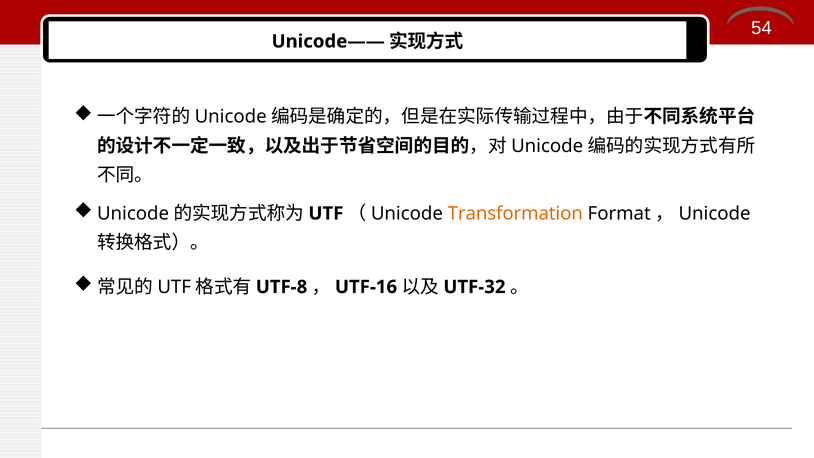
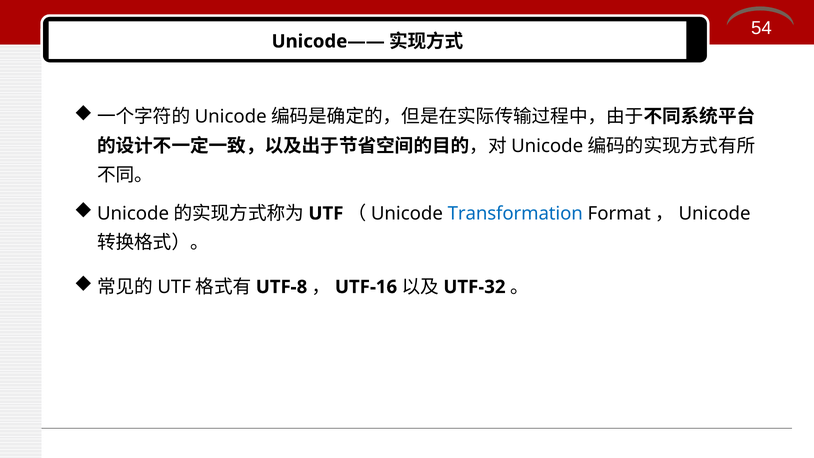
Transformation colour: orange -> blue (515, 213)
